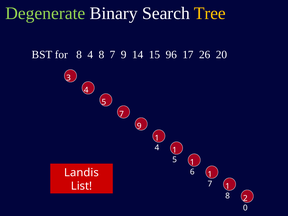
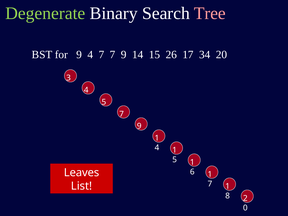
Tree colour: yellow -> pink (210, 13)
for 8: 8 -> 9 (79, 55)
4 8: 8 -> 7 (101, 55)
96: 96 -> 26 (171, 55)
26: 26 -> 34 (205, 55)
Landis: Landis -> Leaves (82, 173)
